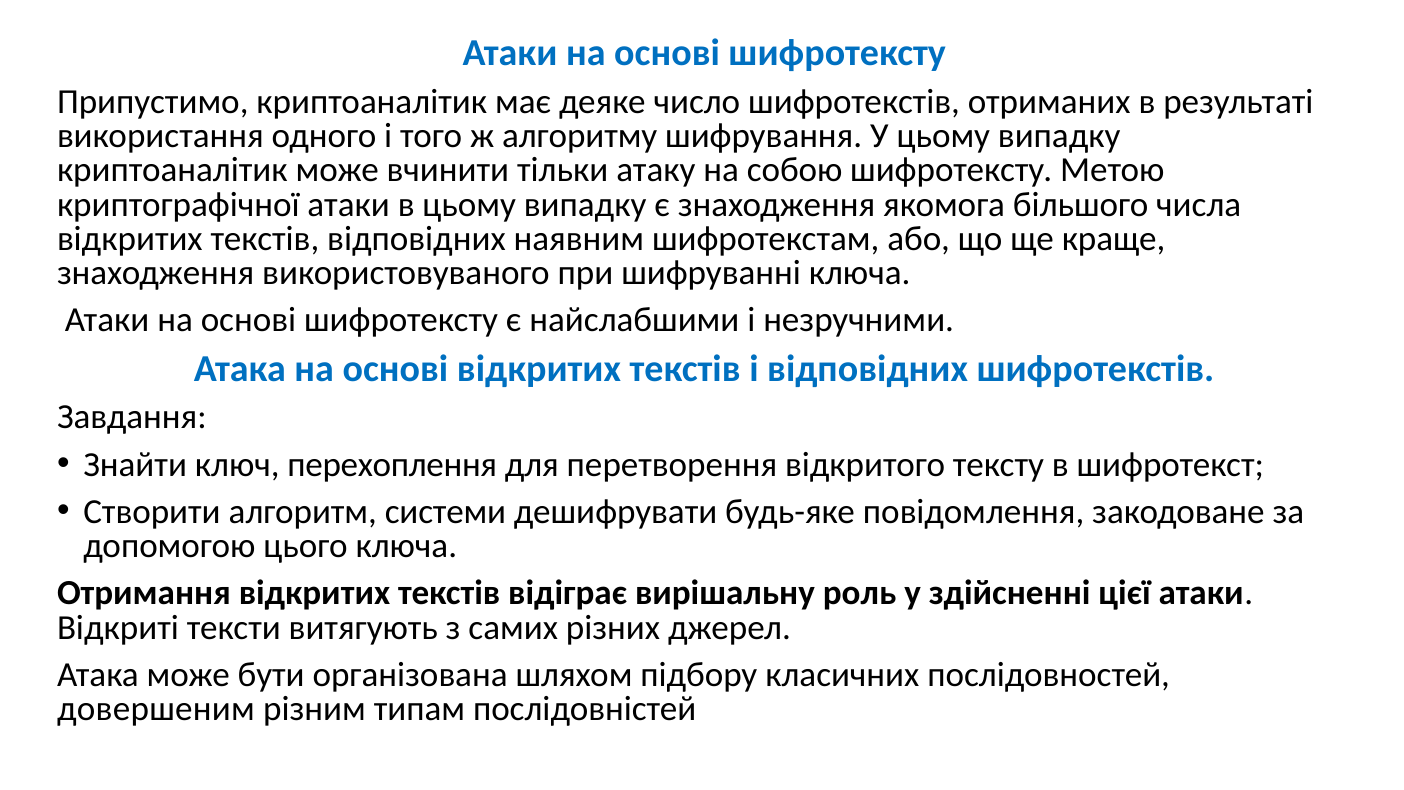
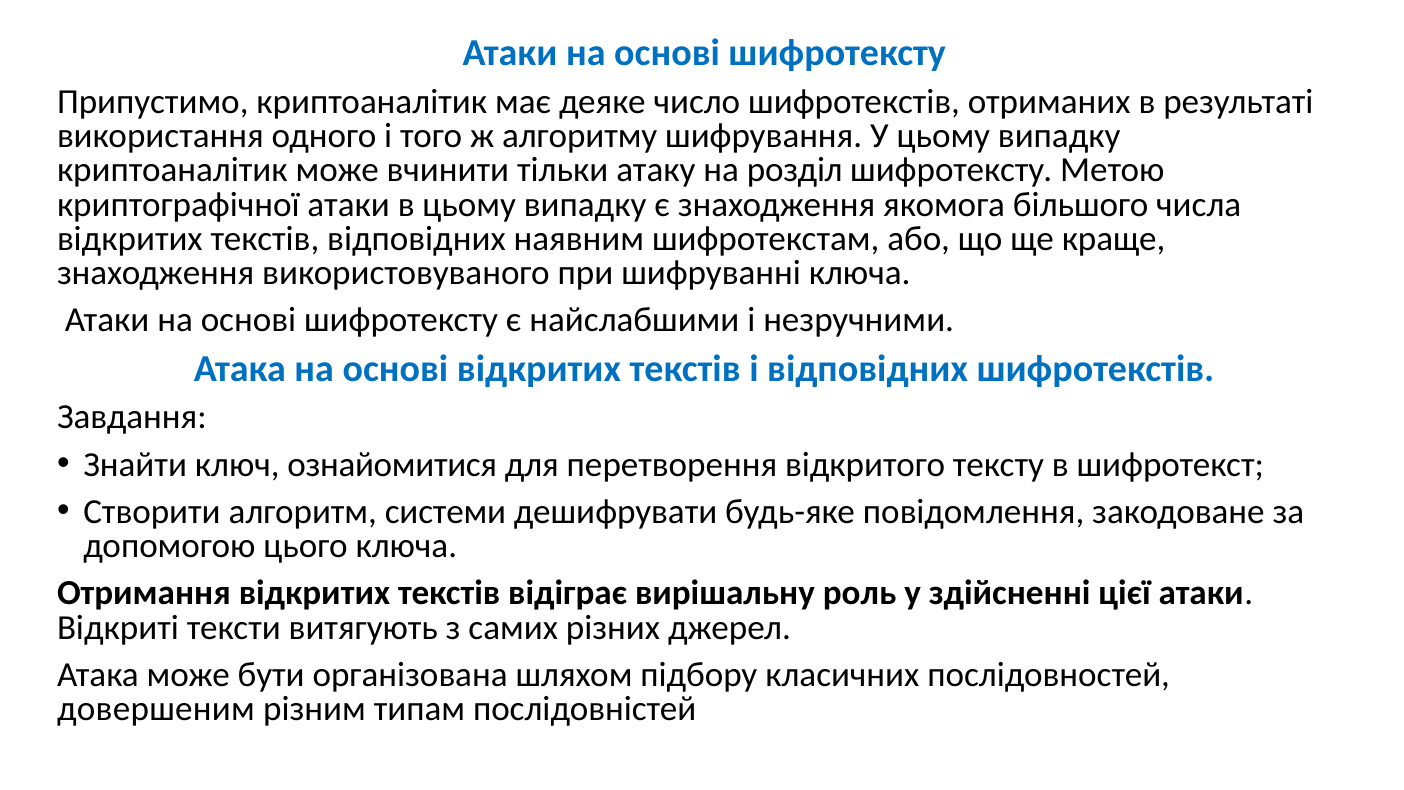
собою: собою -> розділ (795, 170)
перехоплення: перехоплення -> ознайомитися (392, 464)
